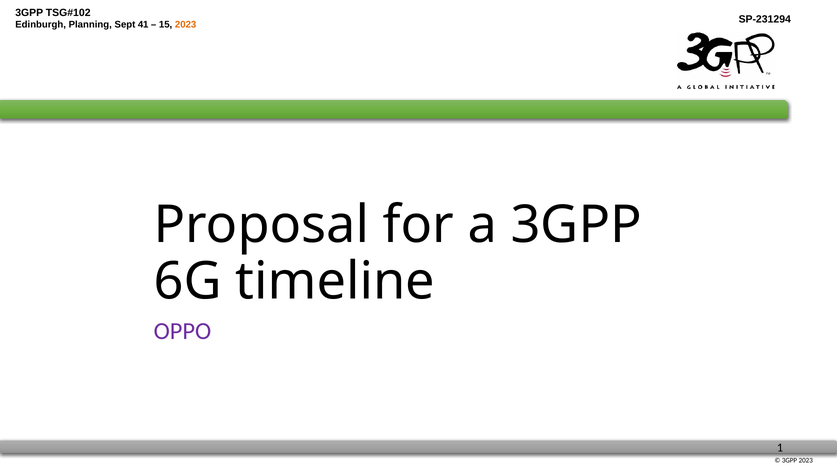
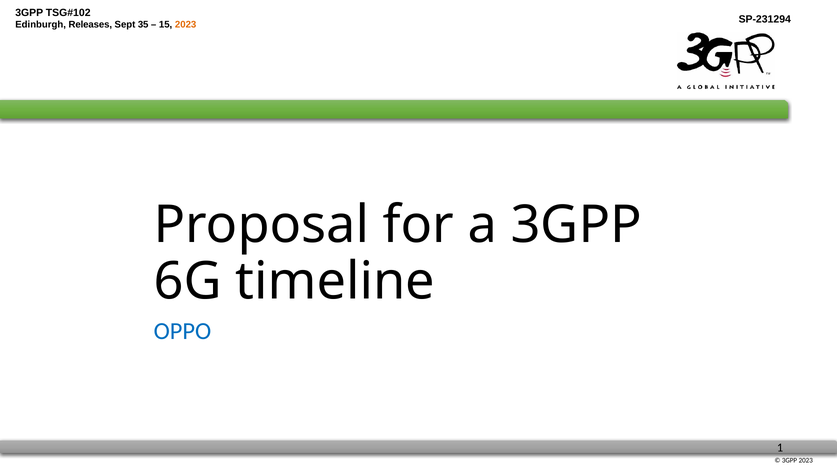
Planning: Planning -> Releases (90, 25)
41: 41 -> 35 (143, 25)
OPPO colour: purple -> blue (182, 331)
